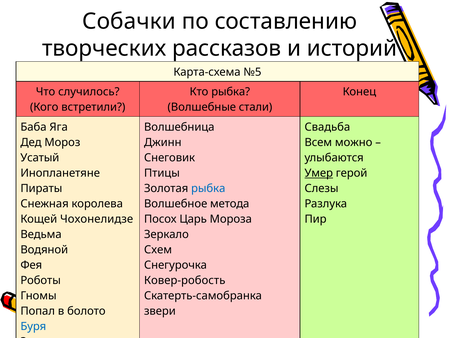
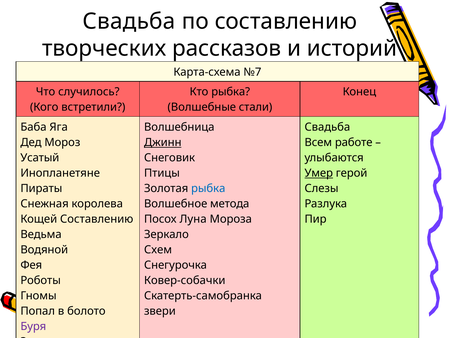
Собачки: Собачки -> Свадьба (129, 21)
№5: №5 -> №7 (252, 72)
Джинн underline: none -> present (163, 142)
можно: можно -> работе (354, 142)
Кощей Чохонелидзе: Чохонелидзе -> Составлению (97, 219)
Царь: Царь -> Луна (193, 219)
Ковер-робость: Ковер-робость -> Ковер-собачки (185, 280)
Буря colour: blue -> purple (33, 326)
